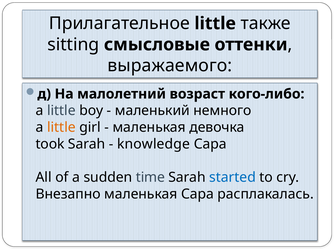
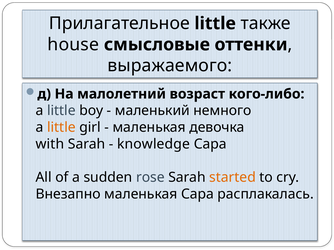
sitting: sitting -> house (73, 45)
took: took -> with (50, 144)
time: time -> rose (150, 178)
started colour: blue -> orange (233, 178)
